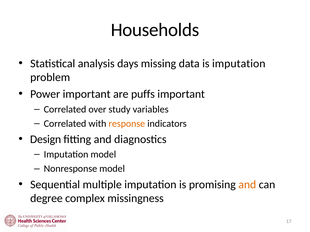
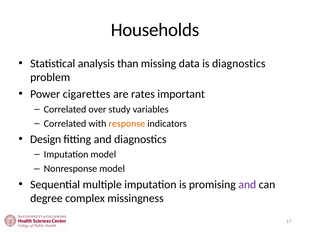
days: days -> than (128, 64)
is imputation: imputation -> diagnostics (239, 64)
Power important: important -> cigarettes (87, 94)
puffs: puffs -> rates (143, 94)
and colour: orange -> purple (247, 185)
